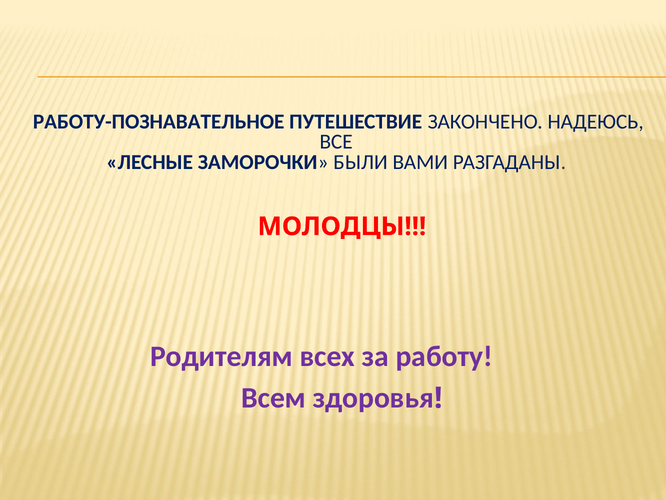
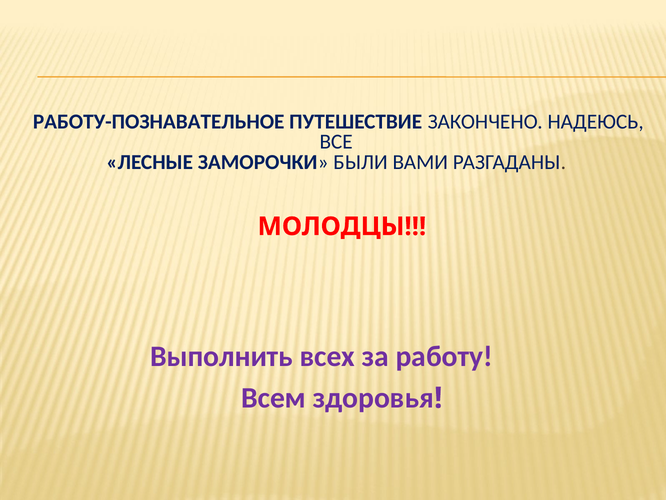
Родителям: Родителям -> Выполнить (222, 356)
